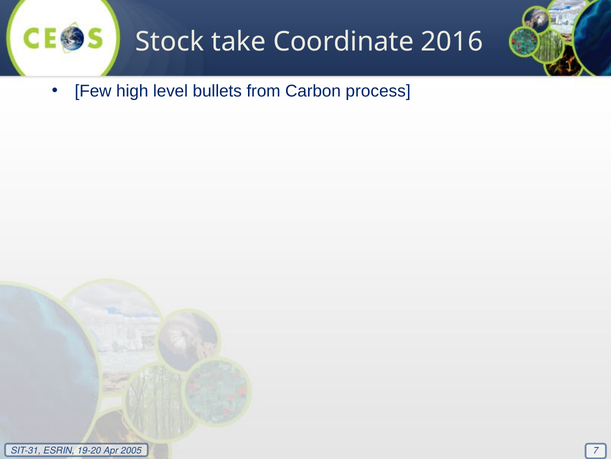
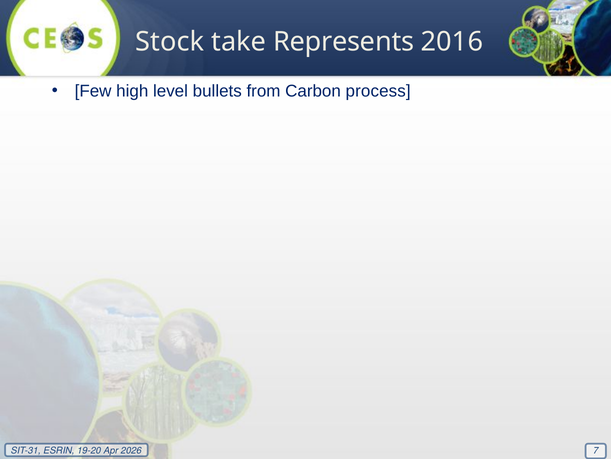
Coordinate: Coordinate -> Represents (344, 42)
2005: 2005 -> 2026 (131, 450)
